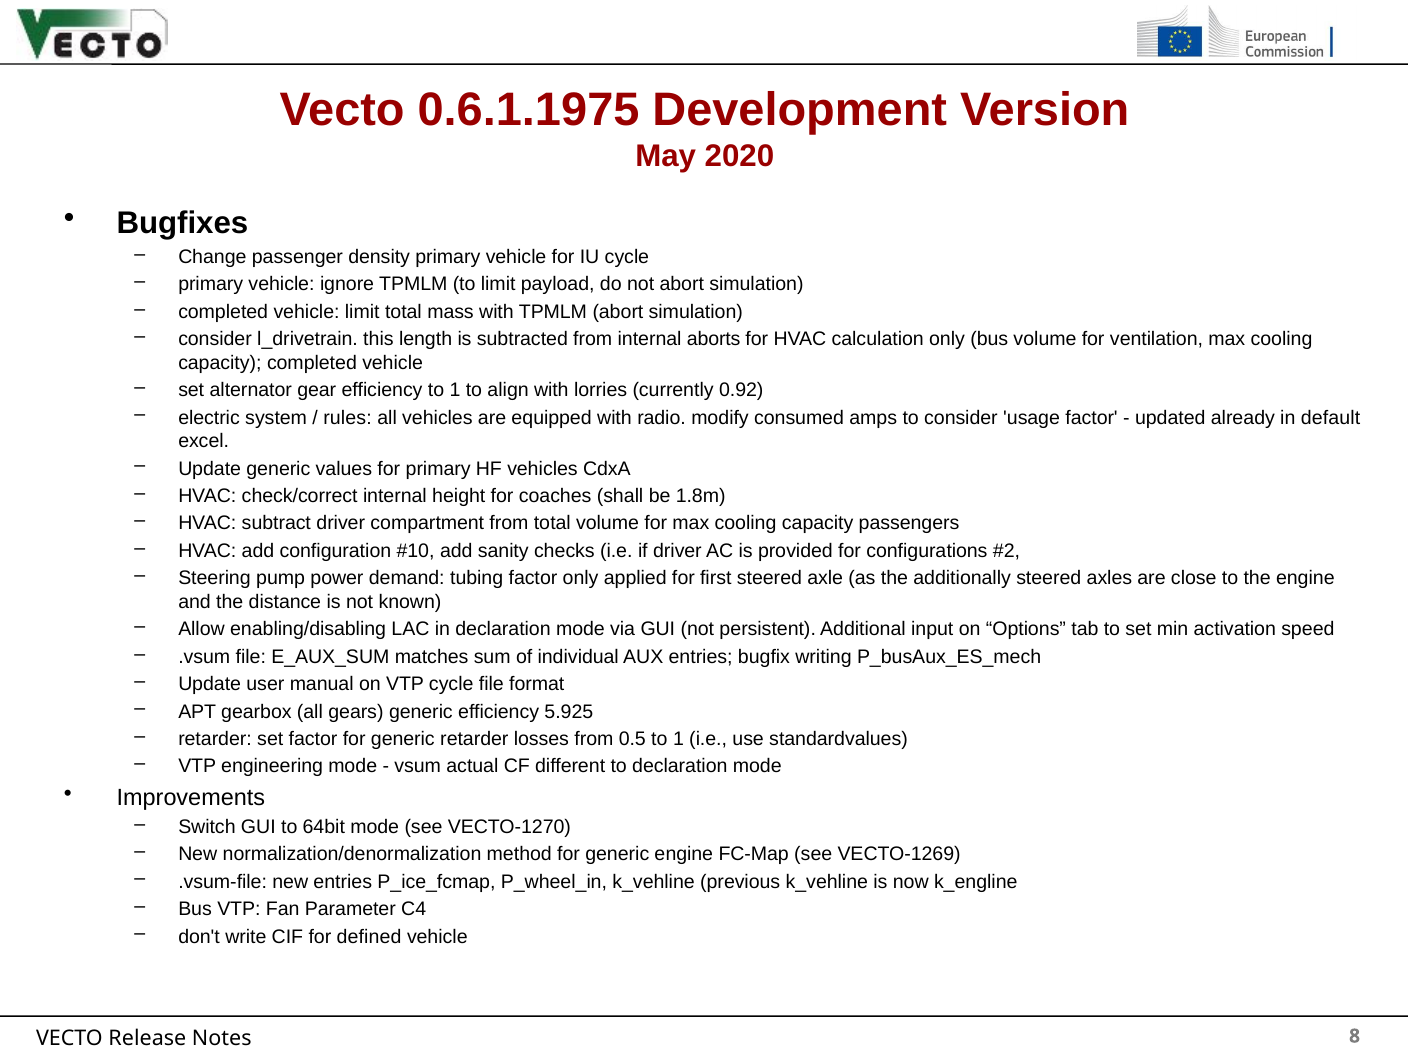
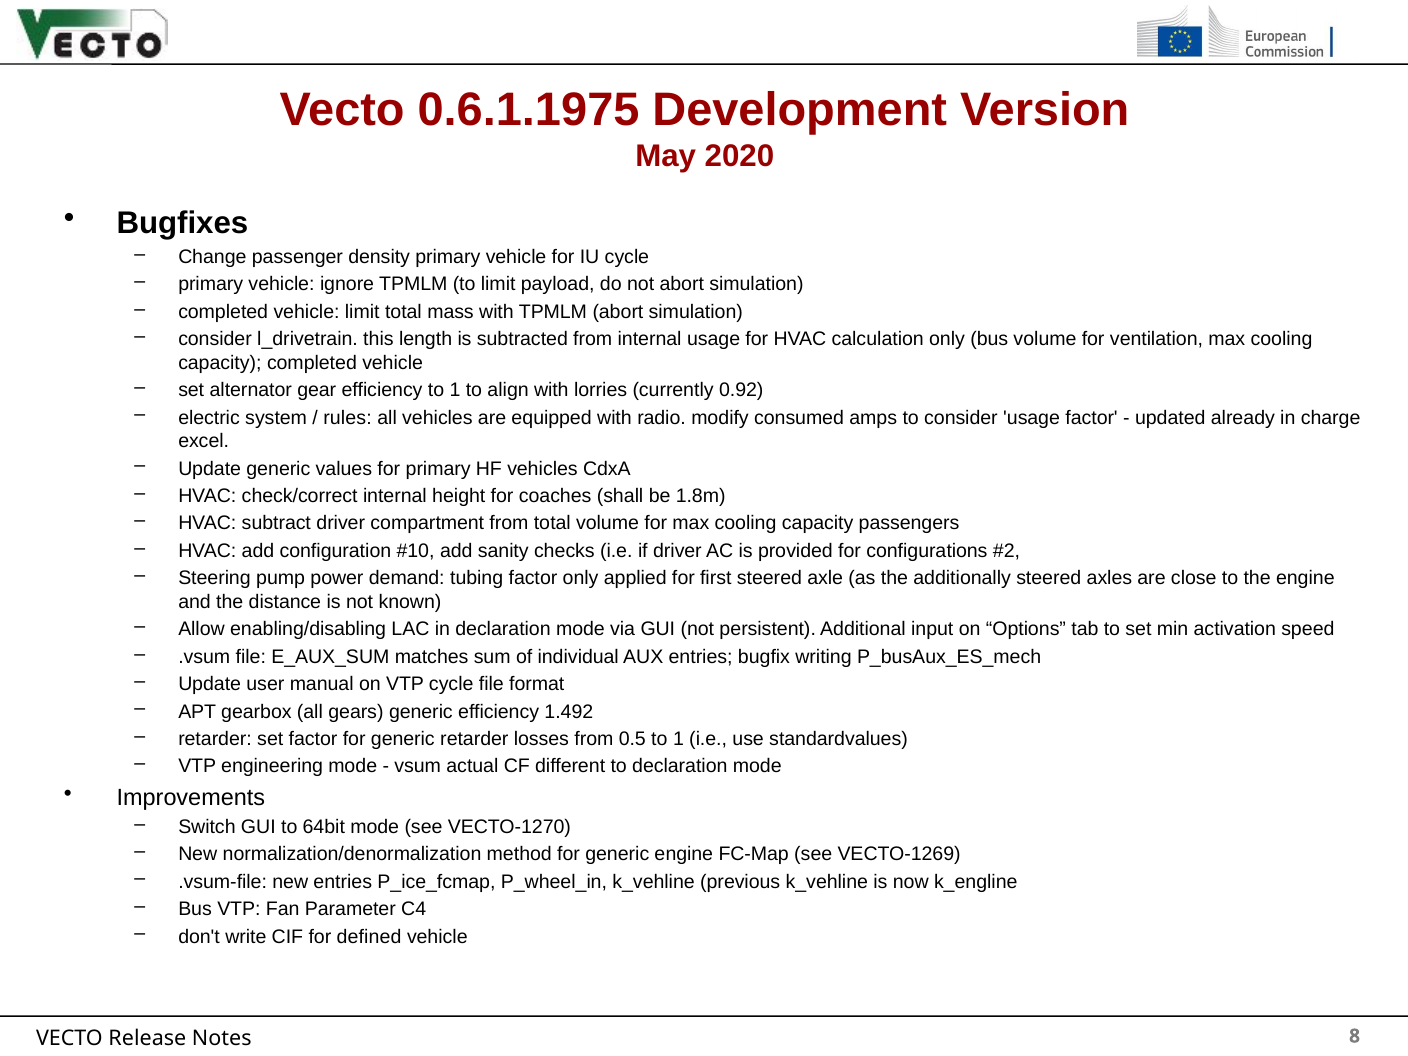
internal aborts: aborts -> usage (714, 339)
default: default -> charge (1331, 418)
5.925: 5.925 -> 1.492 (569, 712)
